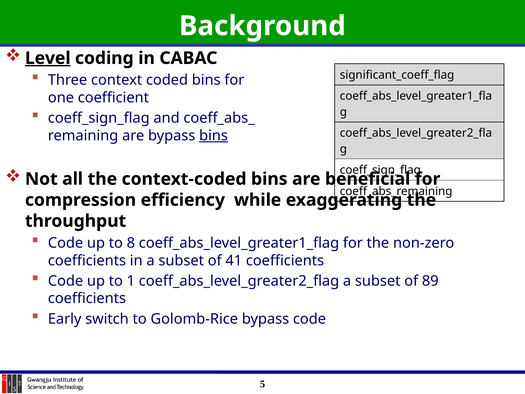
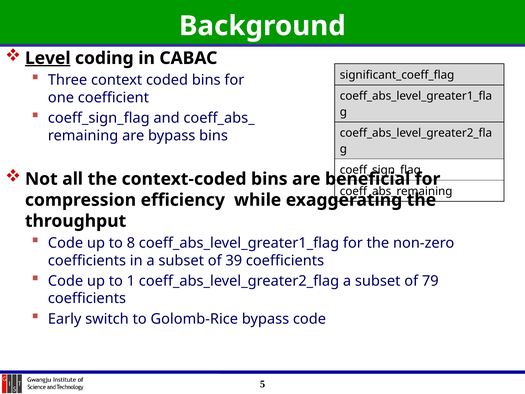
bins underline: present -> none (214, 136)
41: 41 -> 39 (234, 260)
89: 89 -> 79 (430, 281)
